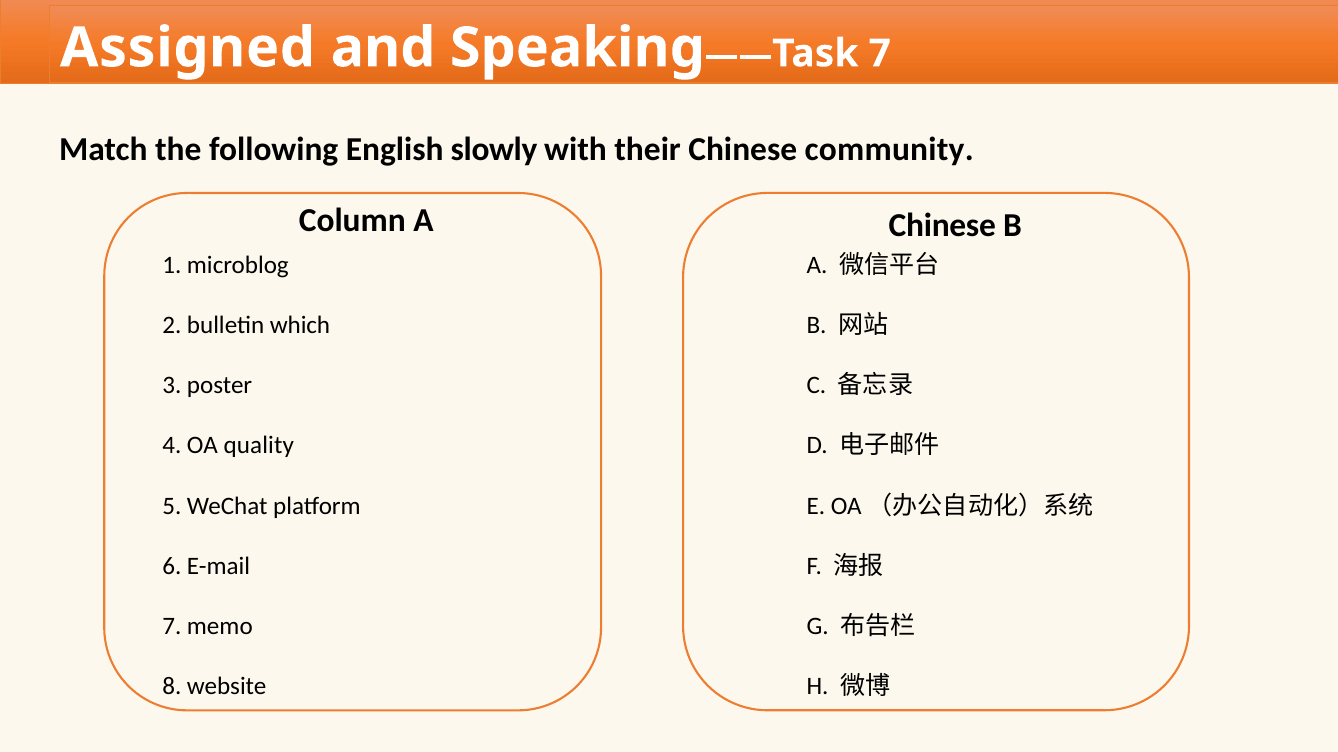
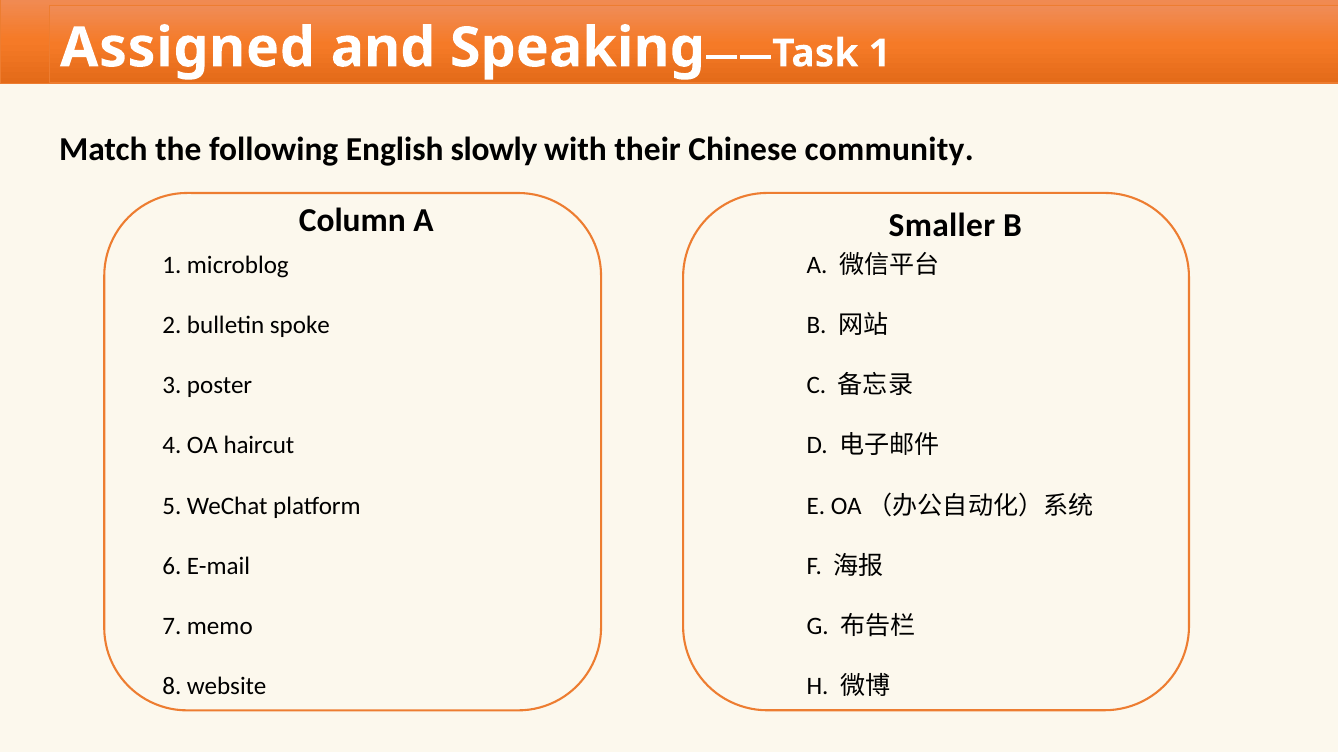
7: 7 -> 1 (880, 54)
Chinese: Chinese -> Smaller (942, 226)
which: which -> spoke (300, 326)
quality: quality -> haircut (259, 446)
